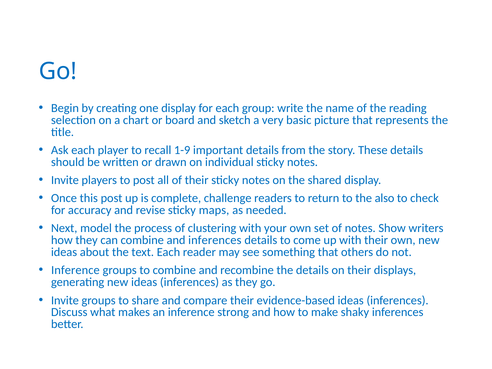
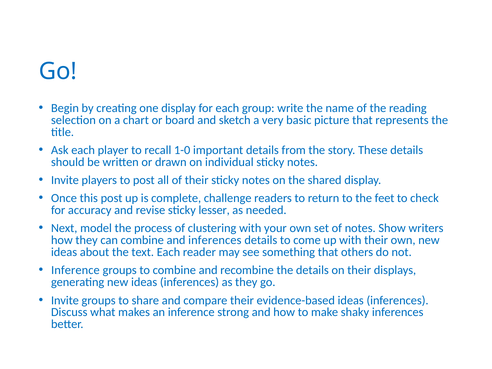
1-9: 1-9 -> 1-0 (182, 150)
also: also -> feet (385, 198)
maps: maps -> lesser (214, 210)
